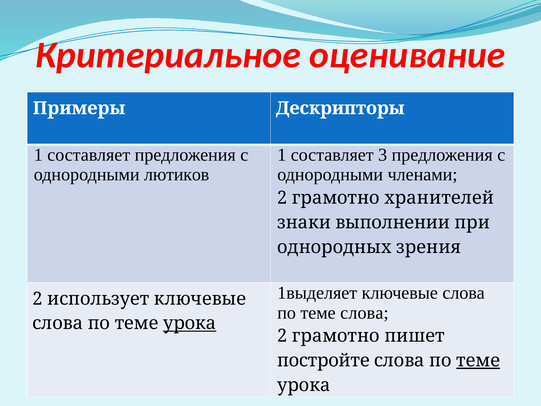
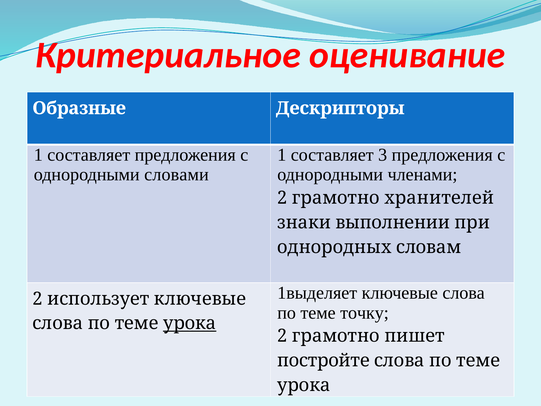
Примеры: Примеры -> Образные (79, 108)
лютиков: лютиков -> словами (176, 175)
зрения: зрения -> словам (429, 247)
теме слова: слова -> точку (364, 313)
теме underline: present -> none (478, 360)
